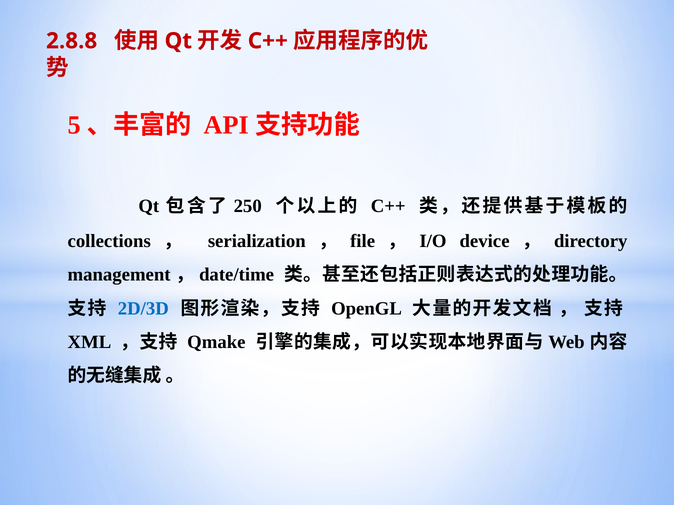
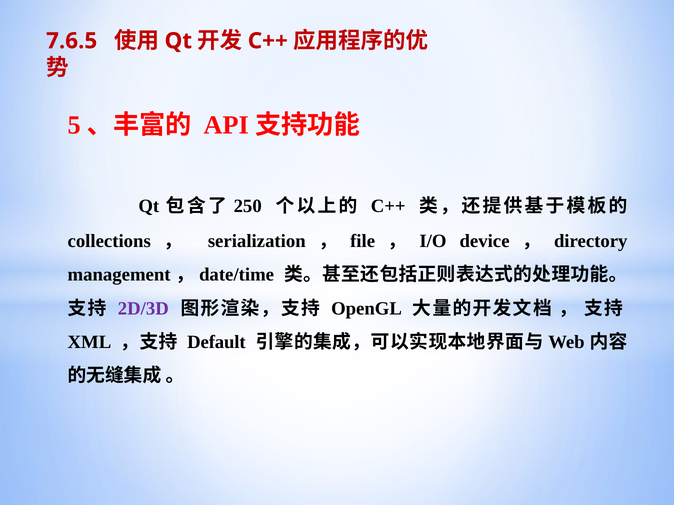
2.8.8: 2.8.8 -> 7.6.5 (72, 41)
2D/3D colour: blue -> purple (143, 309)
Qmake: Qmake -> Default (216, 342)
